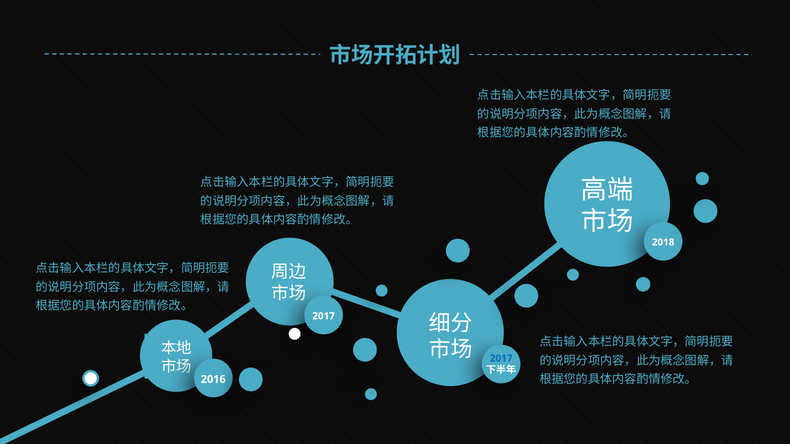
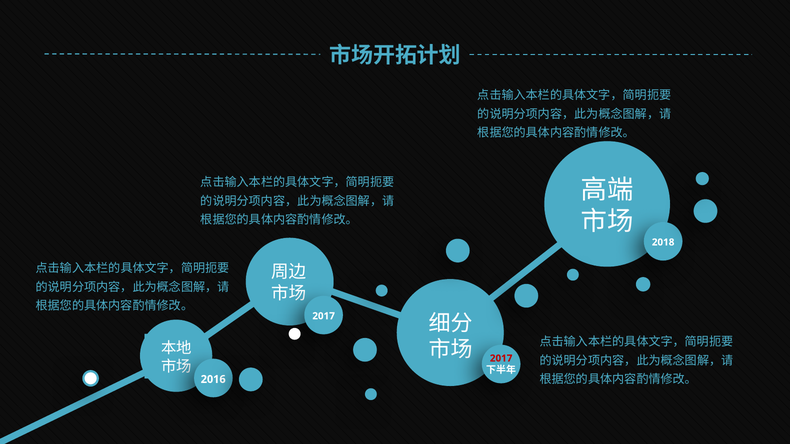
2017 colour: blue -> red (501, 359)
